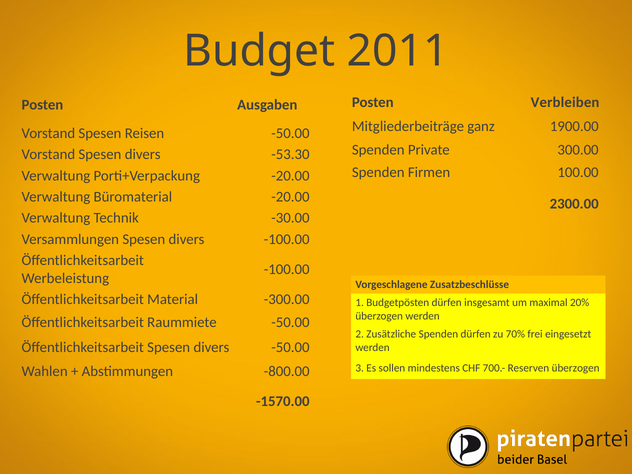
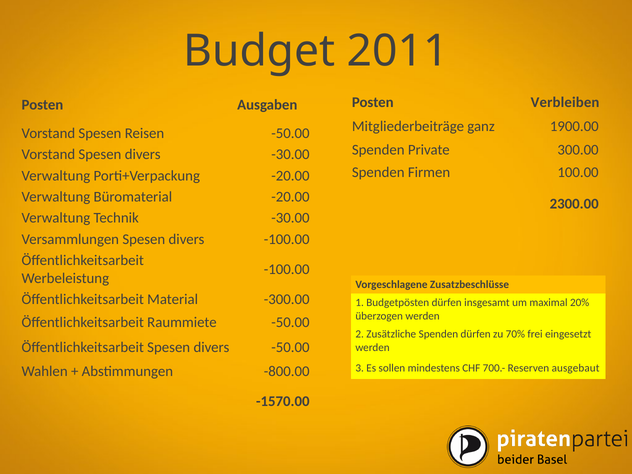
divers -53.30: -53.30 -> -30.00 (290, 154)
Reserven überzogen: überzogen -> ausgebaut (576, 368)
